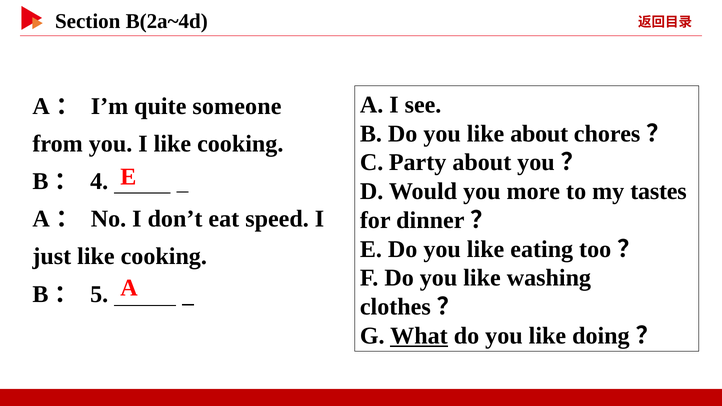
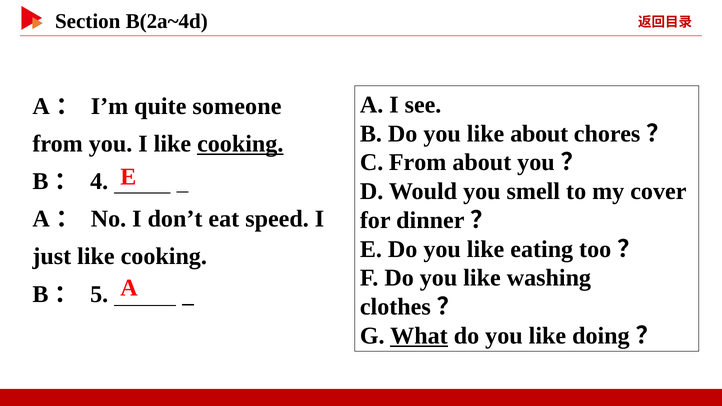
cooking underline: none -> present (240, 144)
C Party: Party -> From (418, 163)
more: more -> smell (533, 191)
tastes: tastes -> cover (658, 191)
